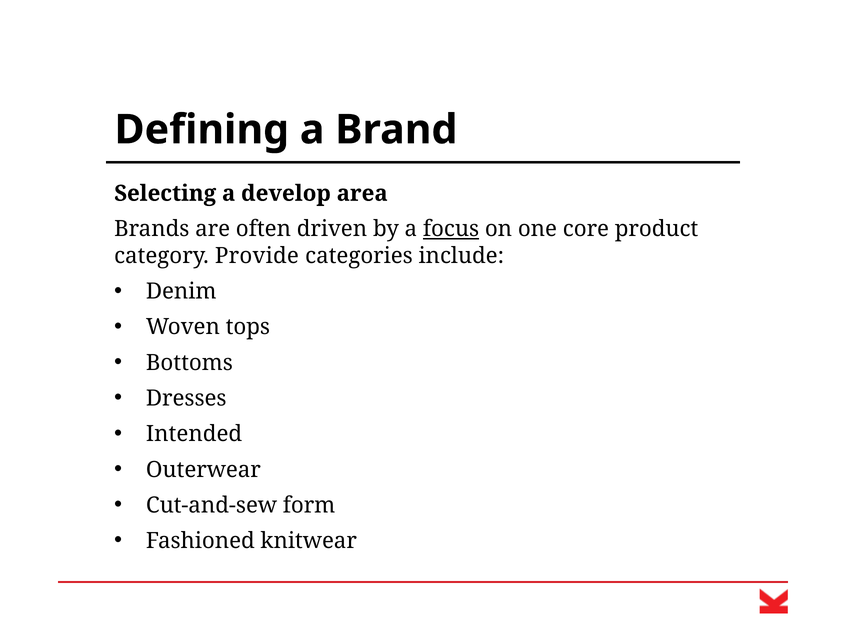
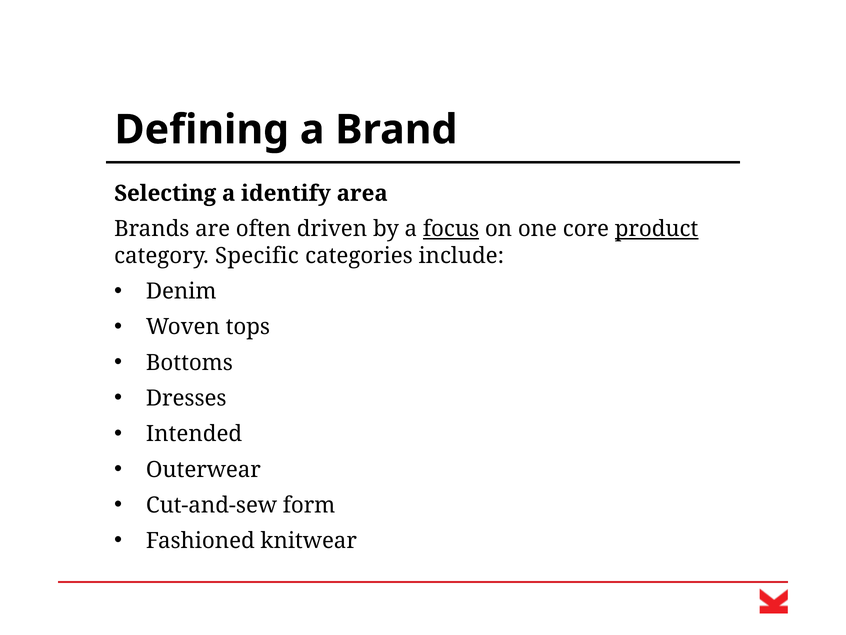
develop: develop -> identify (286, 193)
product underline: none -> present (657, 229)
Provide: Provide -> Specific (257, 256)
